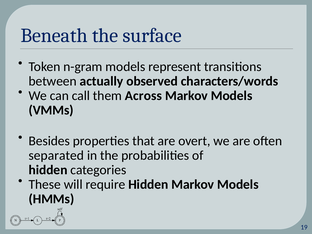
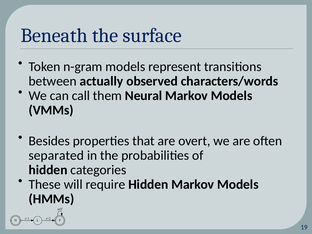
Across: Across -> Neural (144, 96)
